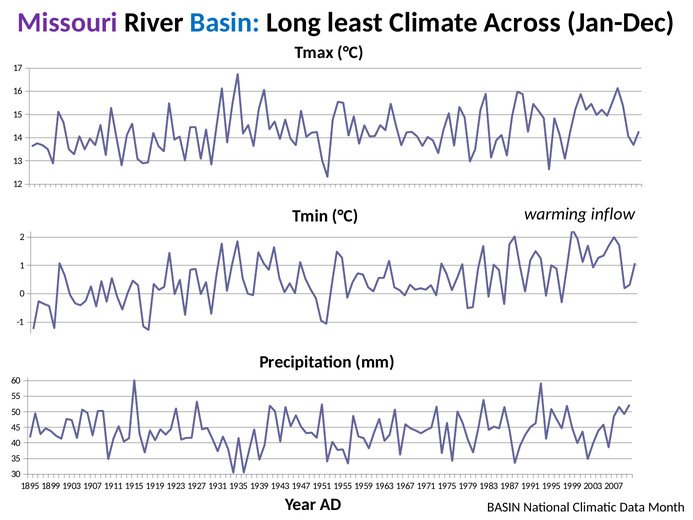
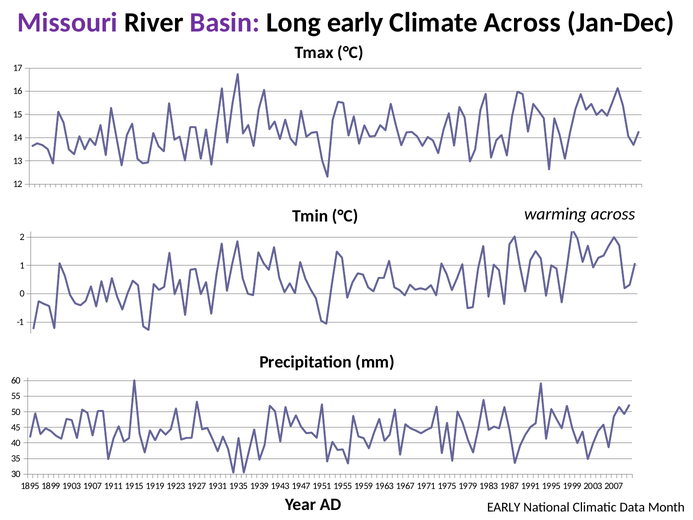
Basin colour: blue -> purple (225, 22)
Long least: least -> early (355, 22)
warming inflow: inflow -> across (613, 214)
AD BASIN: BASIN -> EARLY (504, 507)
